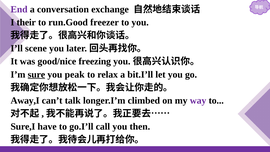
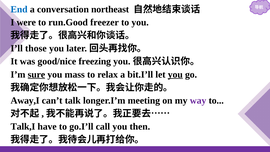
End colour: purple -> blue (19, 9)
exchange: exchange -> northeast (110, 9)
their: their -> were (26, 22)
scene: scene -> those (36, 48)
peak: peak -> mass (75, 74)
you underline: none -> present (175, 74)
climbed: climbed -> meeting (144, 100)
Sure,I: Sure,I -> Talk,I (23, 126)
